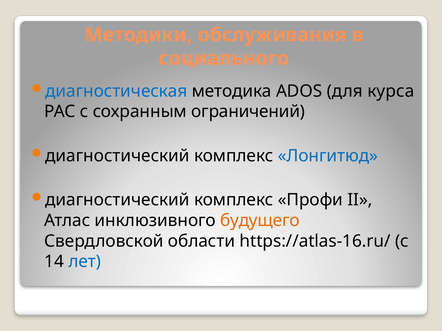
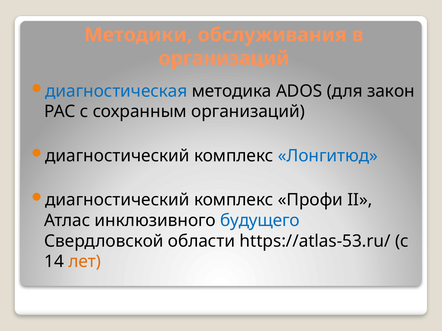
социального: социального -> организаций (224, 58)
курса: курса -> закон (391, 91)
сохранным ограничений: ограничений -> организаций (248, 112)
будущего colour: orange -> blue (260, 221)
https://atlas-16.ru/: https://atlas-16.ru/ -> https://atlas-53.ru/ (315, 241)
лет colour: blue -> orange (85, 262)
